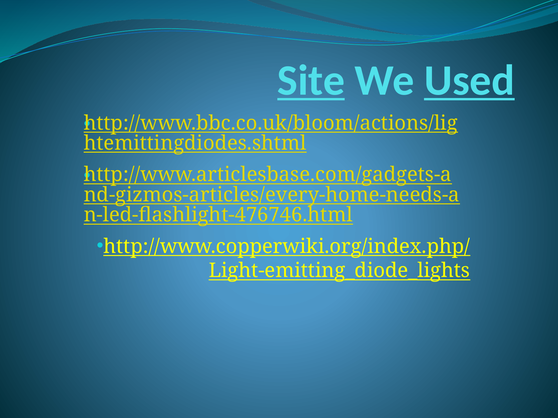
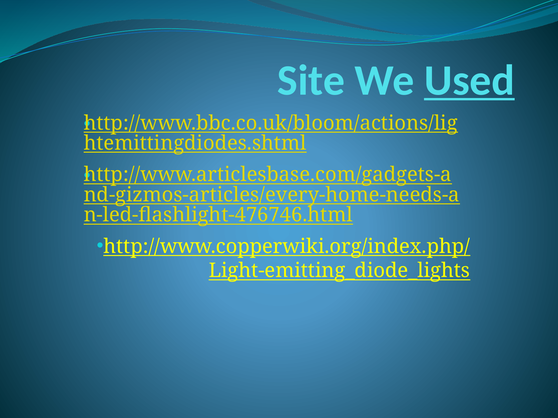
Site underline: present -> none (311, 81)
